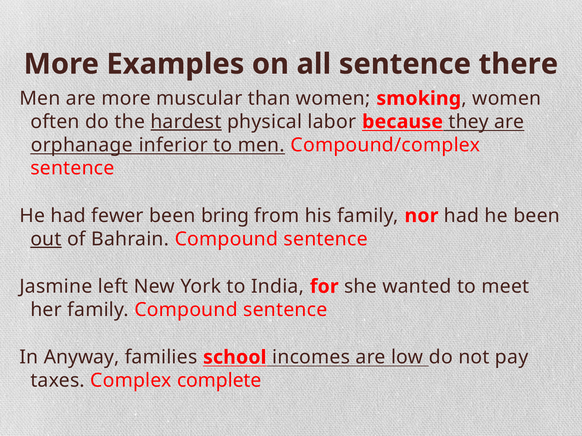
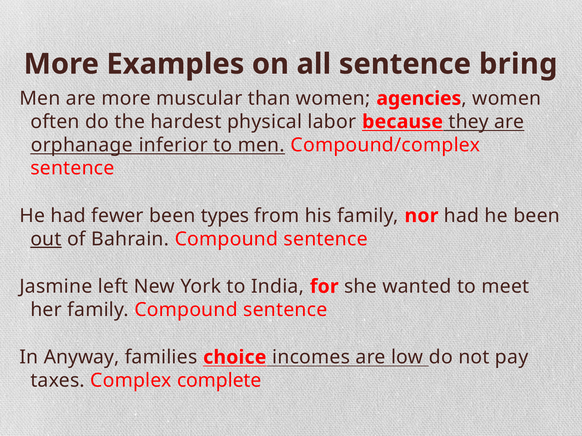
there: there -> bring (518, 64)
smoking: smoking -> agencies (419, 99)
hardest underline: present -> none (186, 122)
bring: bring -> types (225, 216)
school: school -> choice (235, 358)
